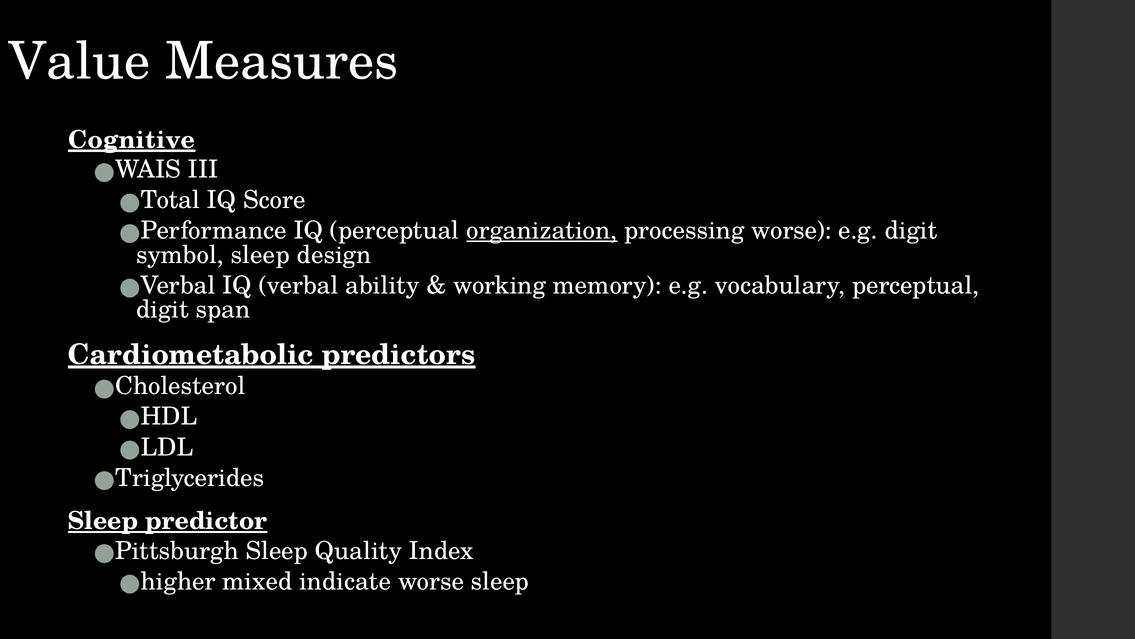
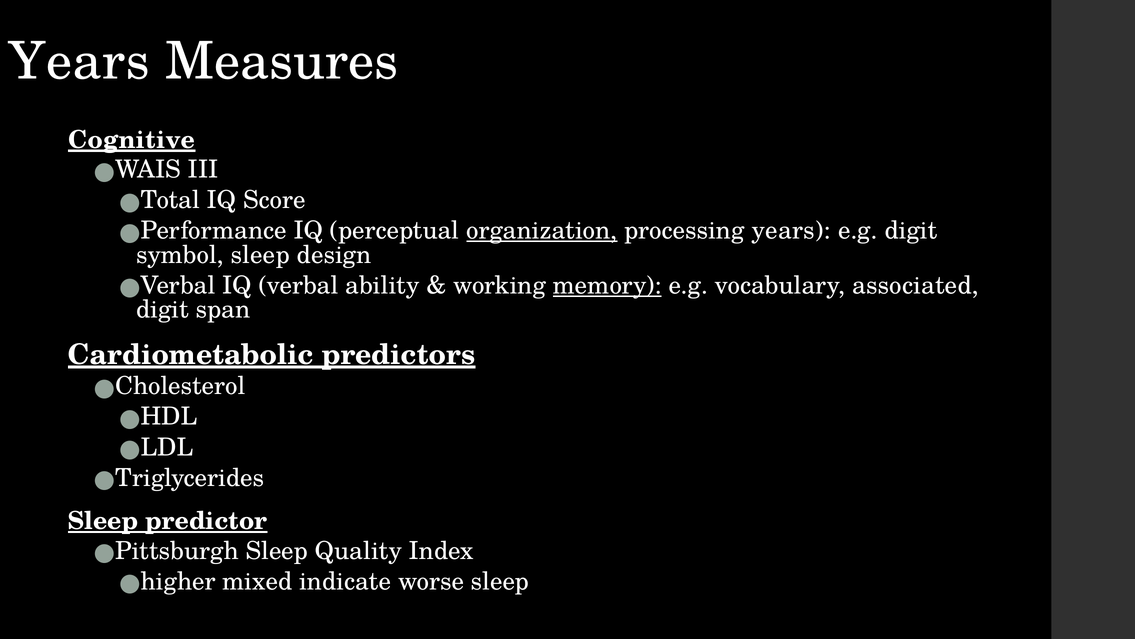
Value: Value -> Years (79, 61)
processing worse: worse -> years (791, 231)
memory underline: none -> present (607, 285)
vocabulary perceptual: perceptual -> associated (916, 285)
